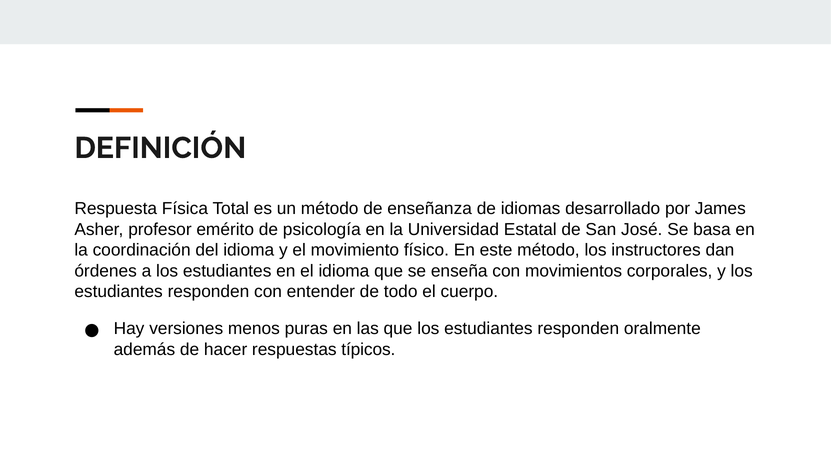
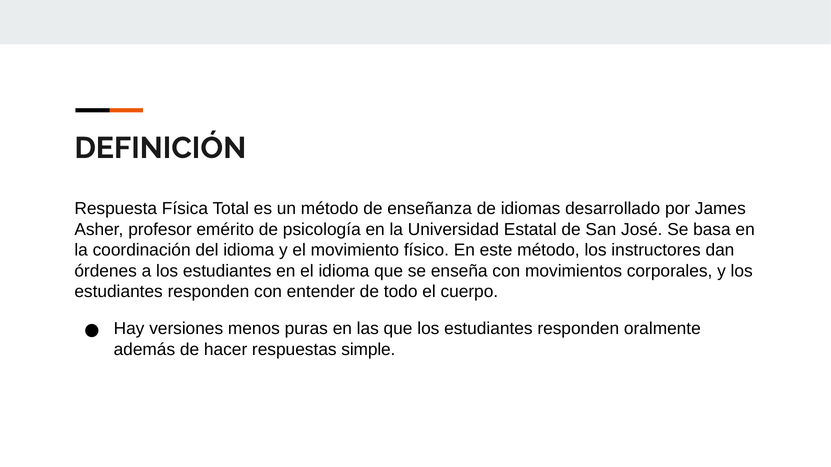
típicos: típicos -> simple (368, 350)
